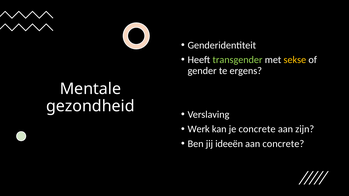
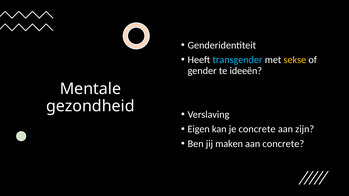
transgender colour: light green -> light blue (238, 60)
ergens: ergens -> ideeën (246, 71)
Werk: Werk -> Eigen (199, 129)
ideeën: ideeën -> maken (229, 144)
